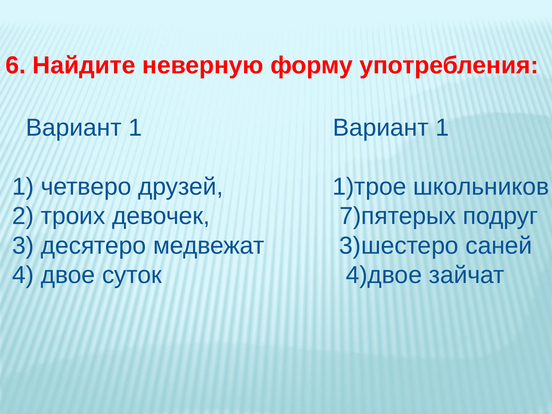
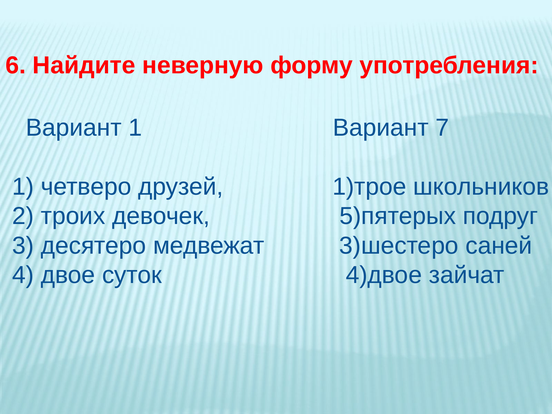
1 Вариант 1: 1 -> 7 (442, 128)
7)пятерых: 7)пятерых -> 5)пятерых (398, 216)
